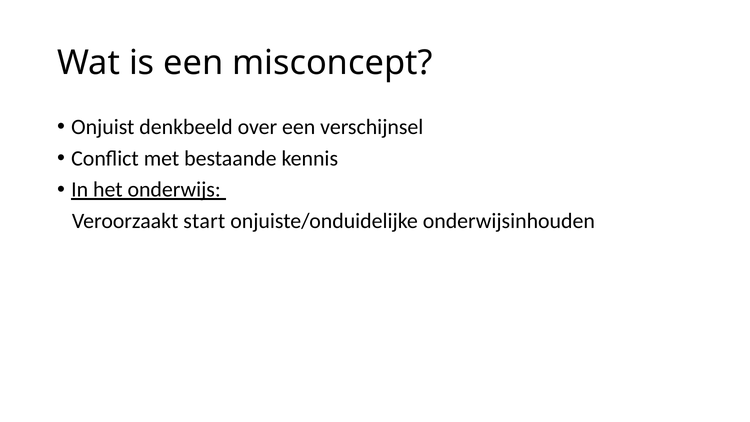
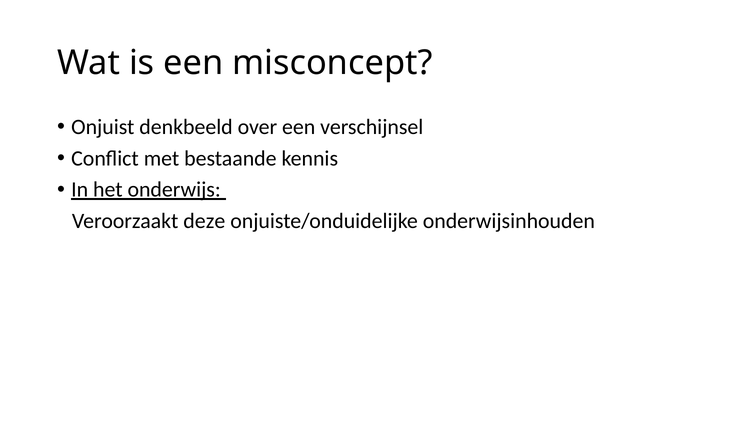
start: start -> deze (204, 221)
